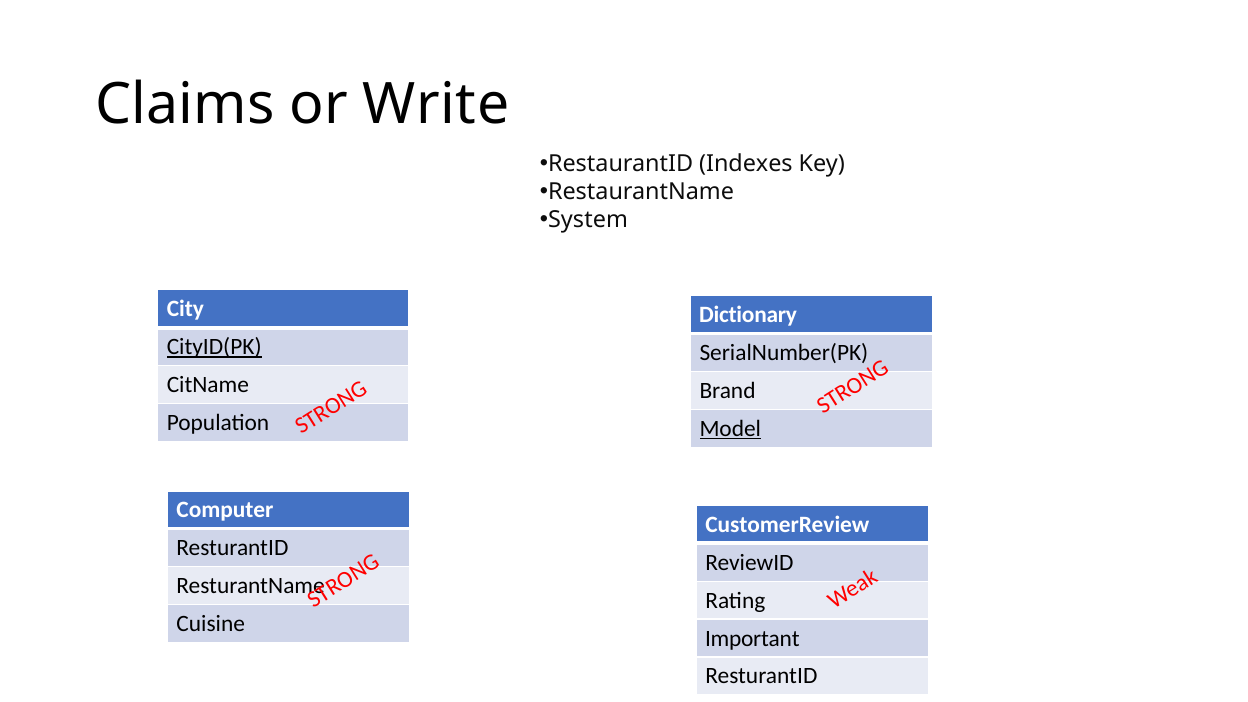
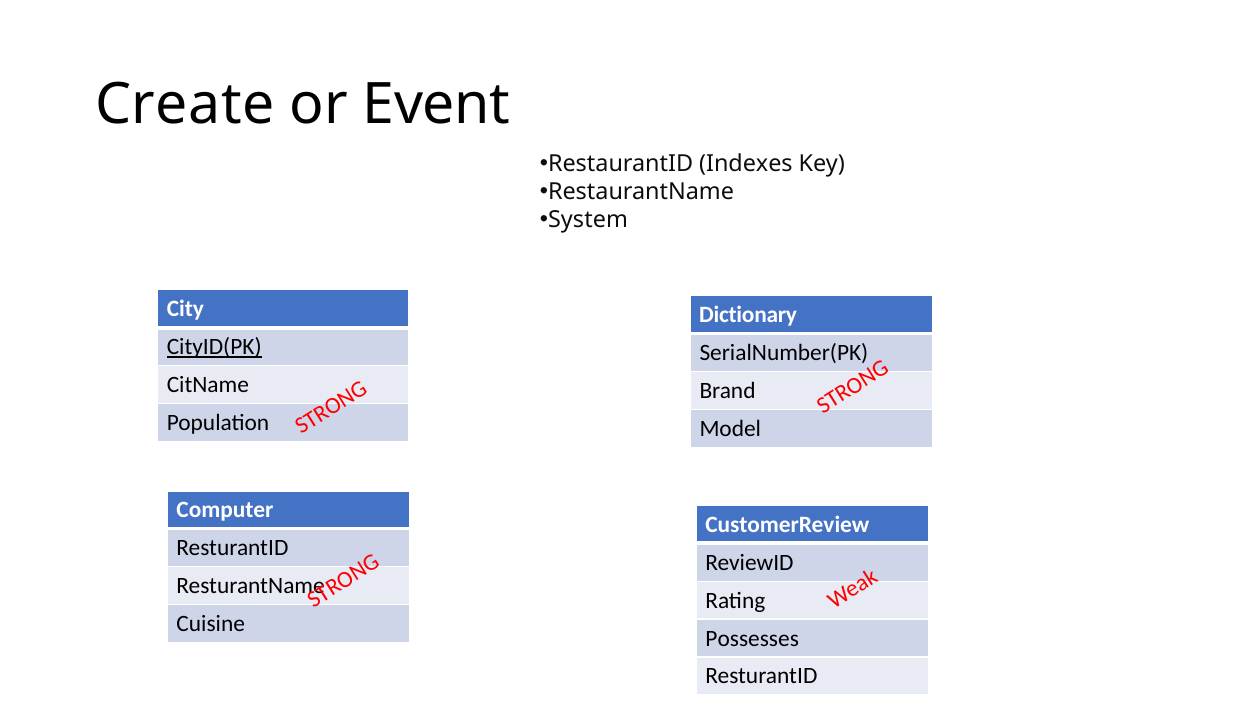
Claims: Claims -> Create (185, 105)
Write: Write -> Event (437, 105)
Model underline: present -> none (730, 429)
Important: Important -> Possesses (752, 638)
